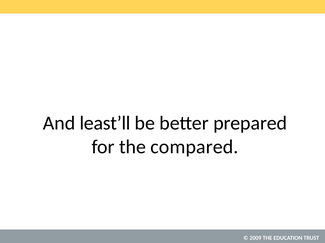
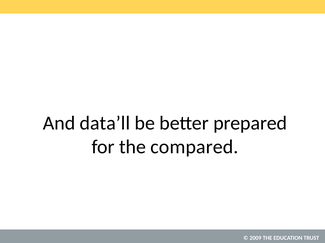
least’ll: least’ll -> data’ll (105, 124)
